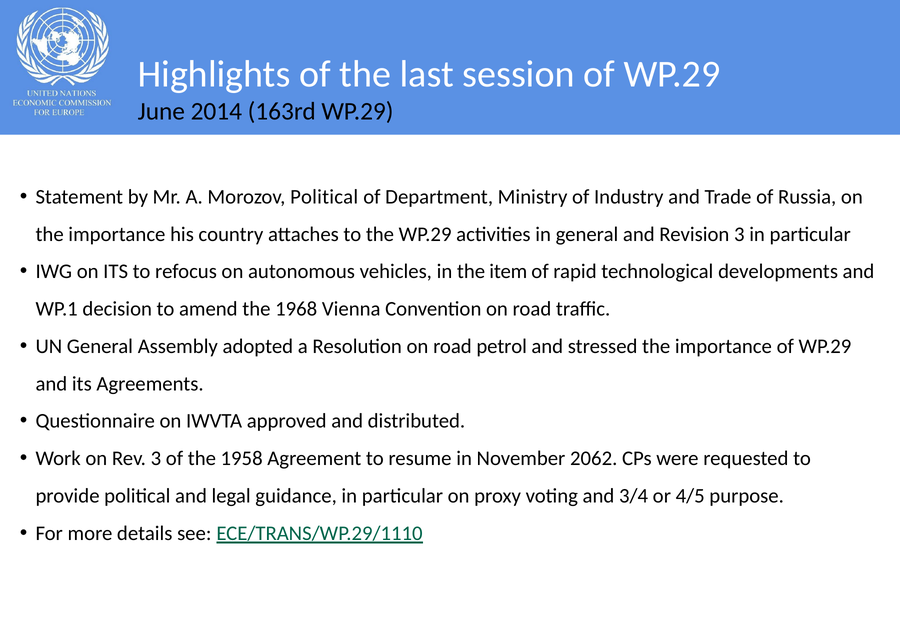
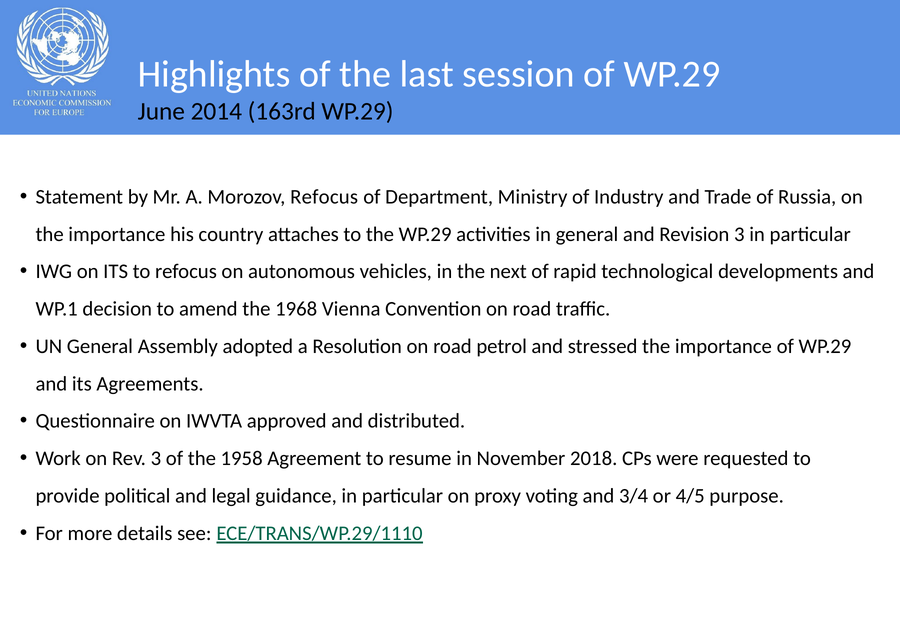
Morozov Political: Political -> Refocus (324, 197)
item: item -> next (508, 272)
2062: 2062 -> 2018 (594, 459)
